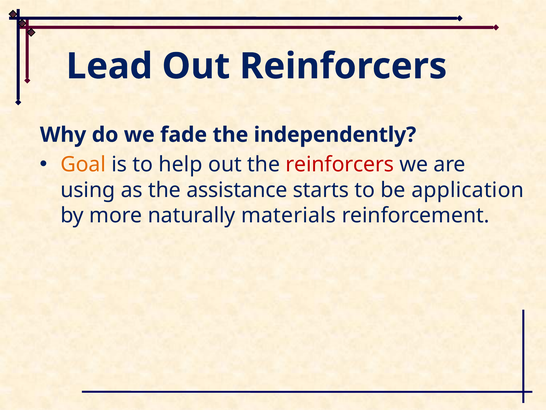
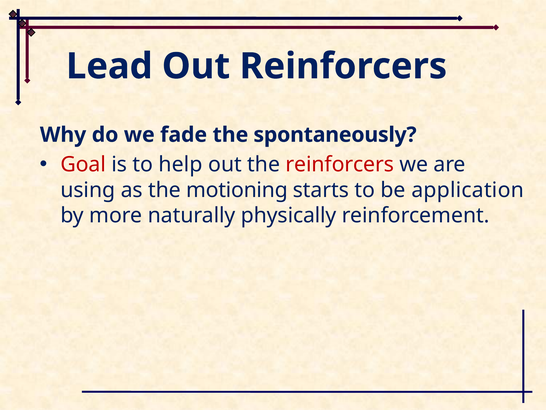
independently: independently -> spontaneously (335, 135)
Goal colour: orange -> red (83, 164)
assistance: assistance -> motioning (237, 190)
materials: materials -> physically (289, 215)
